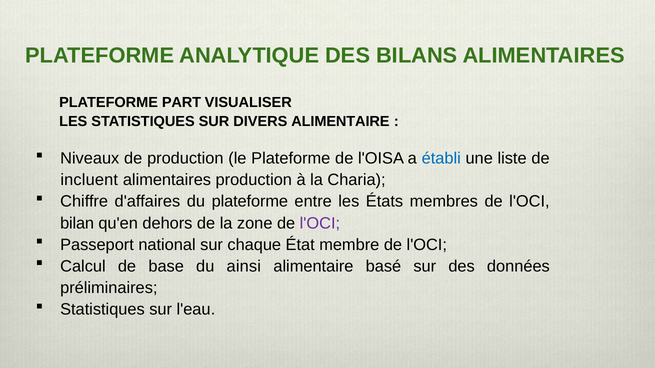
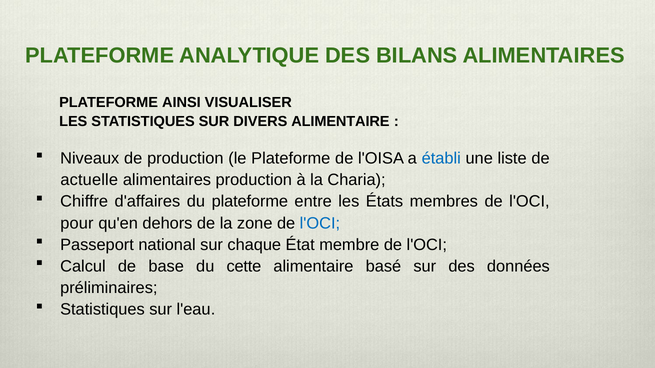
PART: PART -> AINSI (181, 102)
incluent: incluent -> actuelle (89, 180)
bilan: bilan -> pour (77, 223)
l'OCI colour: purple -> blue (320, 223)
ainsi: ainsi -> cette (244, 267)
